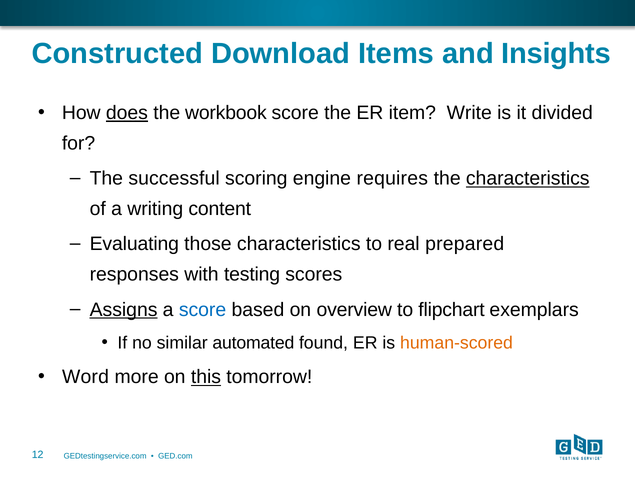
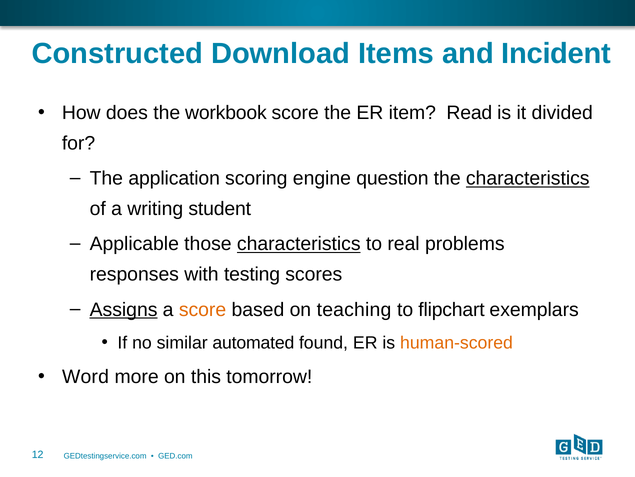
Insights: Insights -> Incident (556, 54)
does underline: present -> none (127, 113)
Write: Write -> Read (469, 113)
successful: successful -> application (174, 178)
requires: requires -> question (392, 178)
content: content -> student (220, 208)
Evaluating: Evaluating -> Applicable (134, 244)
characteristics underline: none -> present (299, 244)
prepared: prepared -> problems (465, 244)
score colour: blue -> orange (203, 309)
overview: overview -> teaching (354, 309)
this underline: present -> none (206, 376)
